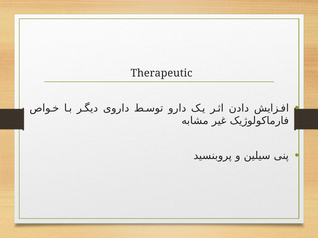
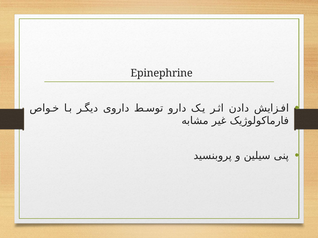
Therapeutic: Therapeutic -> Epinephrine (162, 73)
